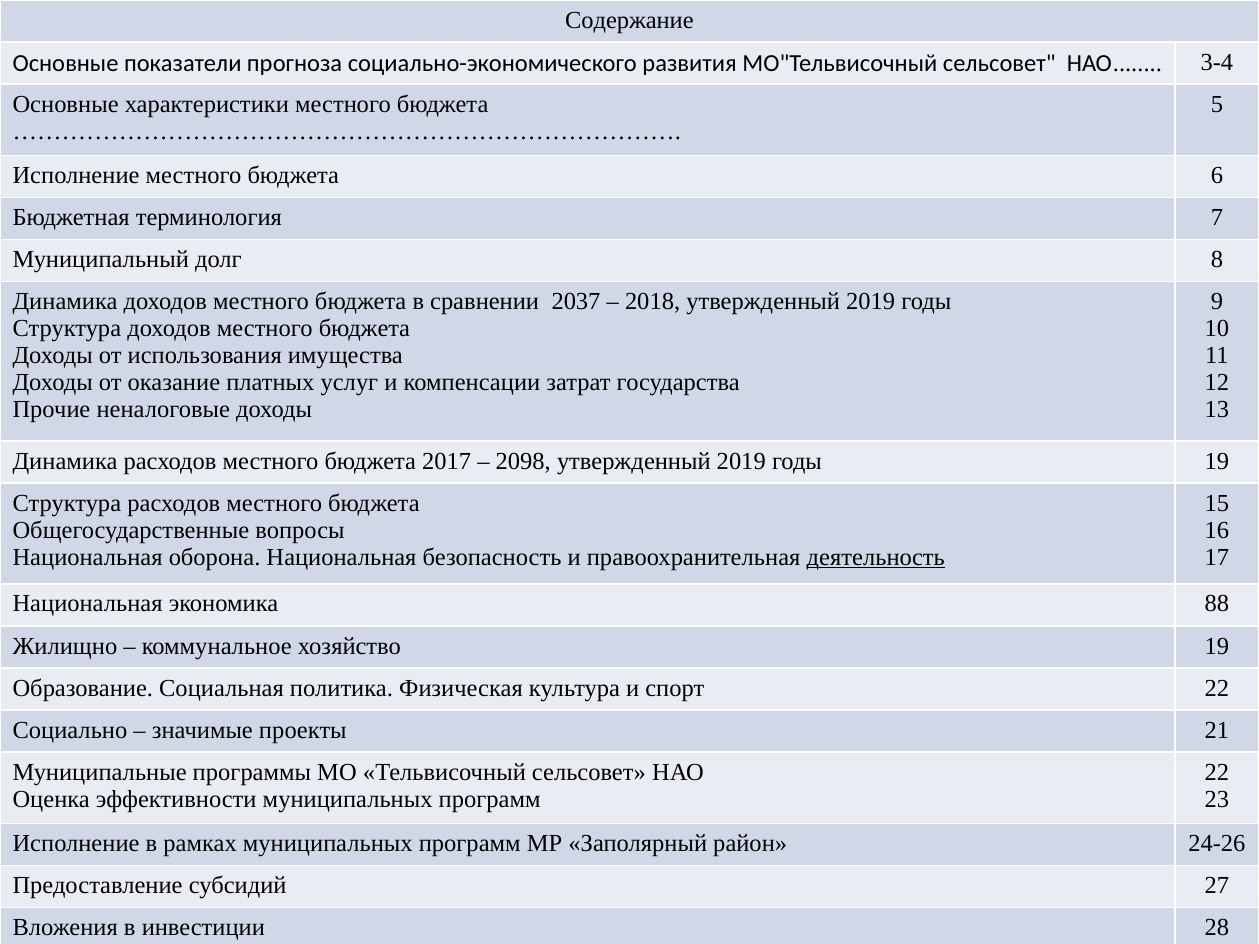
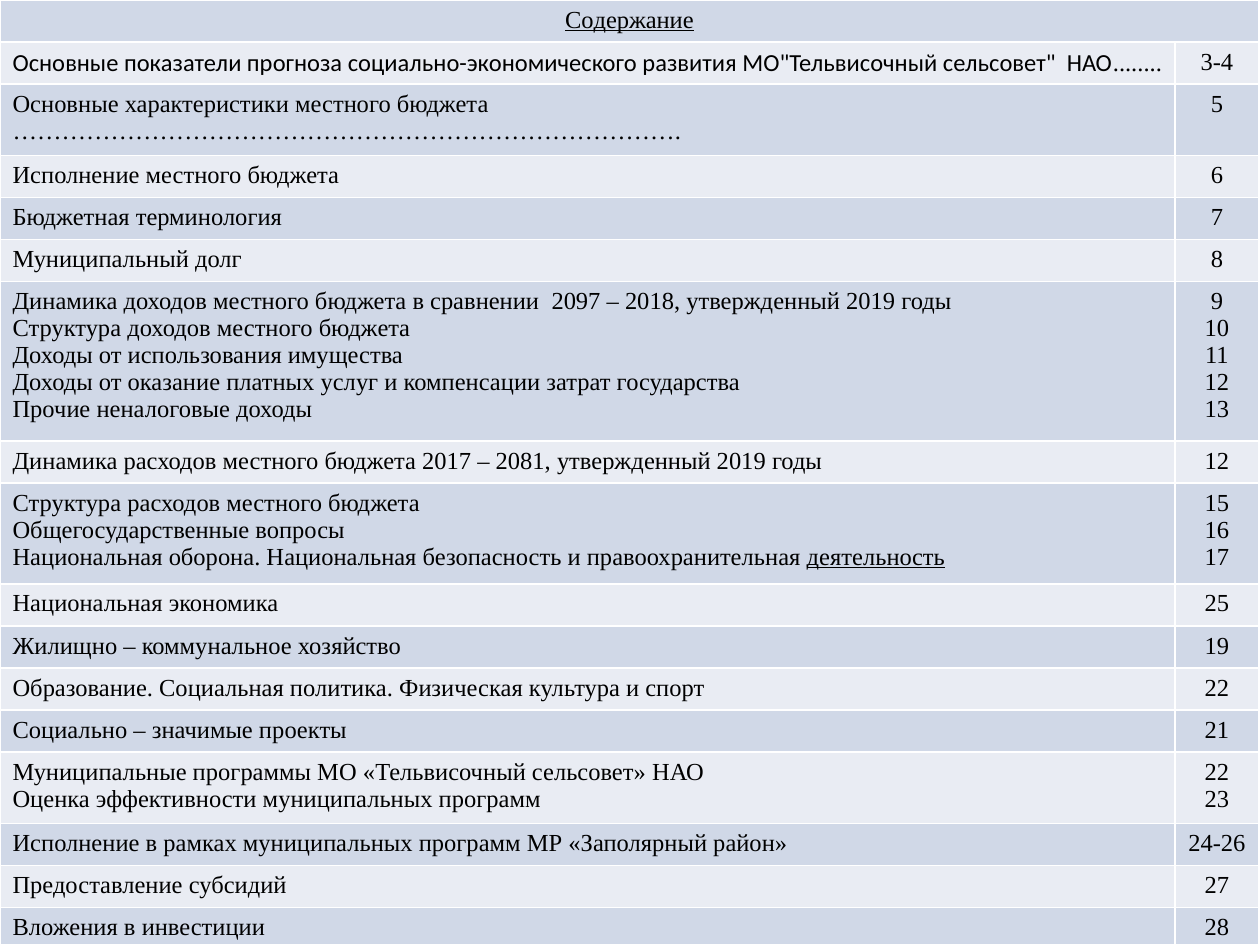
Содержание underline: none -> present (629, 20)
2037: 2037 -> 2097 (576, 302)
2098: 2098 -> 2081 (523, 461)
годы 19: 19 -> 12 (1217, 461)
88: 88 -> 25 (1217, 604)
